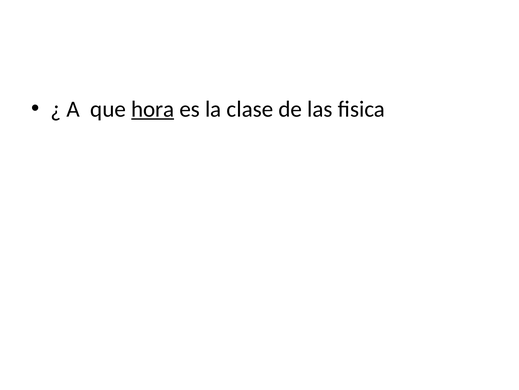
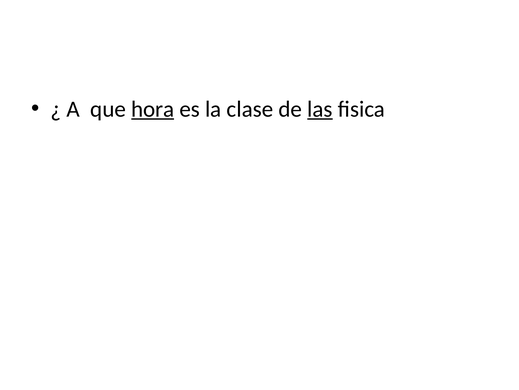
las underline: none -> present (320, 109)
